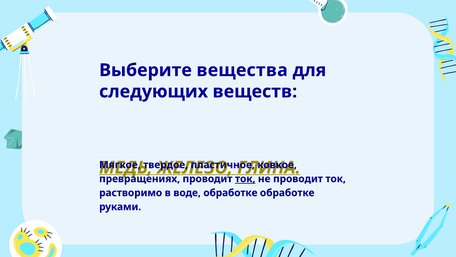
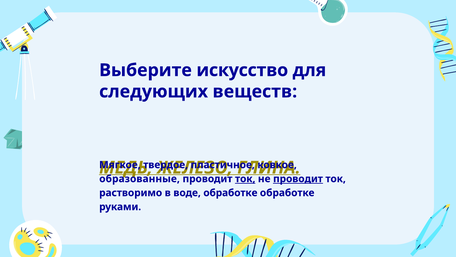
вещества: вещества -> искусство (242, 70)
превращениях: превращениях -> образованные (140, 179)
проводит underline: none -> present (298, 179)
